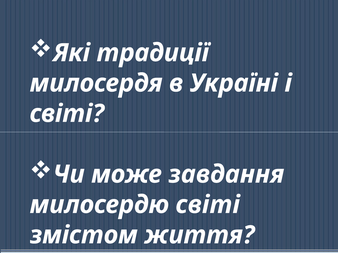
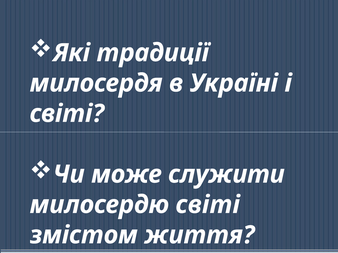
завдання: завдання -> служити (226, 175)
